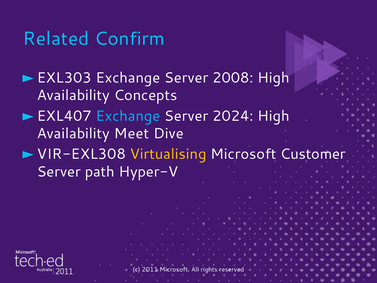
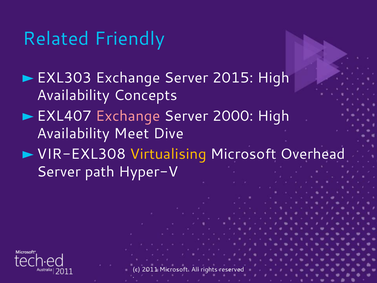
Confirm: Confirm -> Friendly (130, 39)
2008: 2008 -> 2015 (233, 78)
Exchange colour: light blue -> pink (128, 116)
2024: 2024 -> 2000 (233, 116)
Customer: Customer -> Overhead (313, 154)
